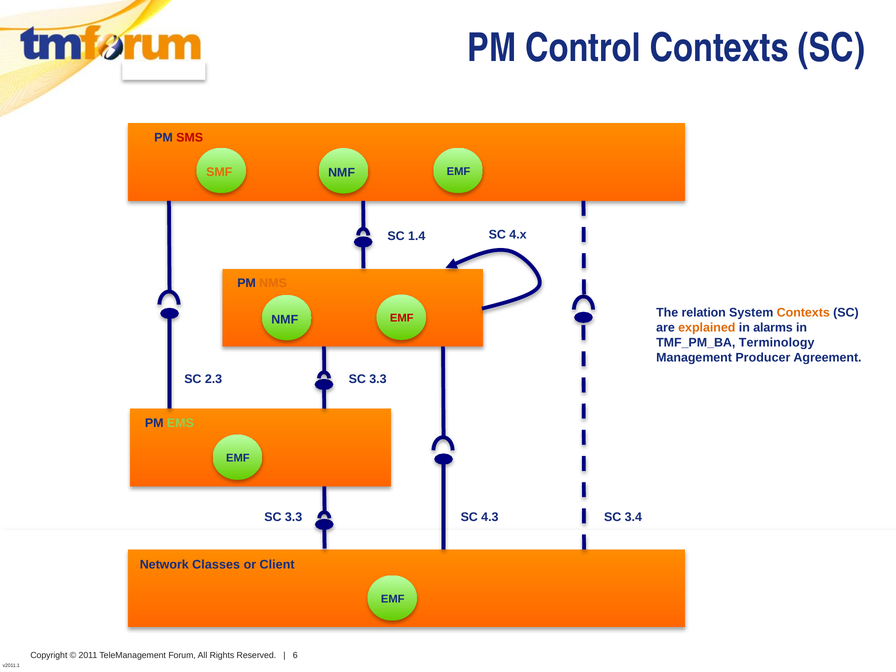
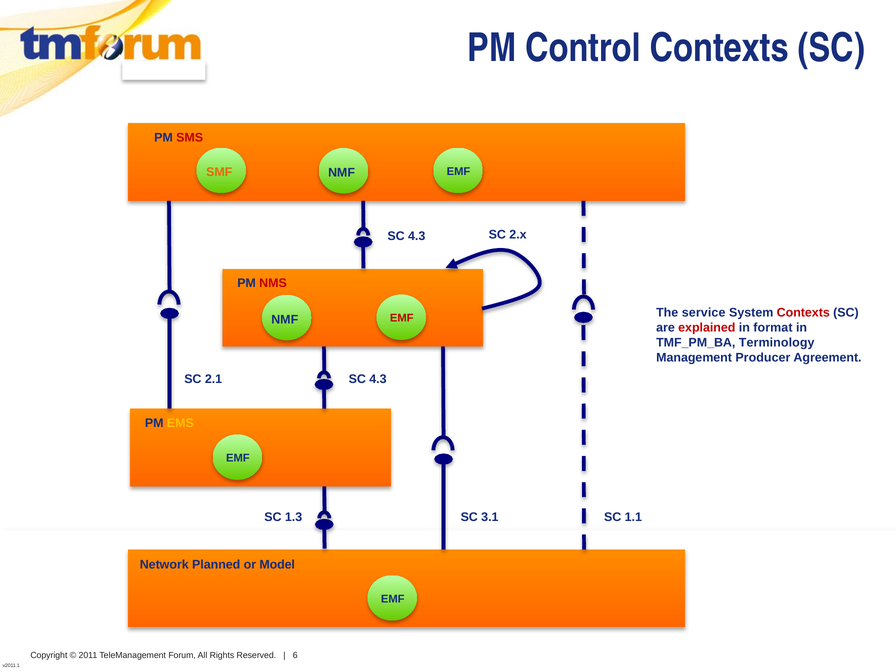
1.4: 1.4 -> 4.3 (417, 236)
4.x: 4.x -> 2.x (518, 235)
NMS colour: orange -> red (273, 283)
relation: relation -> service (704, 313)
Contexts colour: orange -> red (803, 313)
explained colour: orange -> red (707, 328)
alarms: alarms -> format (773, 328)
2.3: 2.3 -> 2.1 (214, 379)
3.3: 3.3 -> 4.3 (378, 379)
EMS colour: light green -> yellow (180, 423)
3.3: 3.3 -> 1.3 (294, 517)
4.3: 4.3 -> 3.1 (490, 517)
3.4: 3.4 -> 1.1 (633, 517)
Classes: Classes -> Planned (216, 565)
Client: Client -> Model (277, 565)
